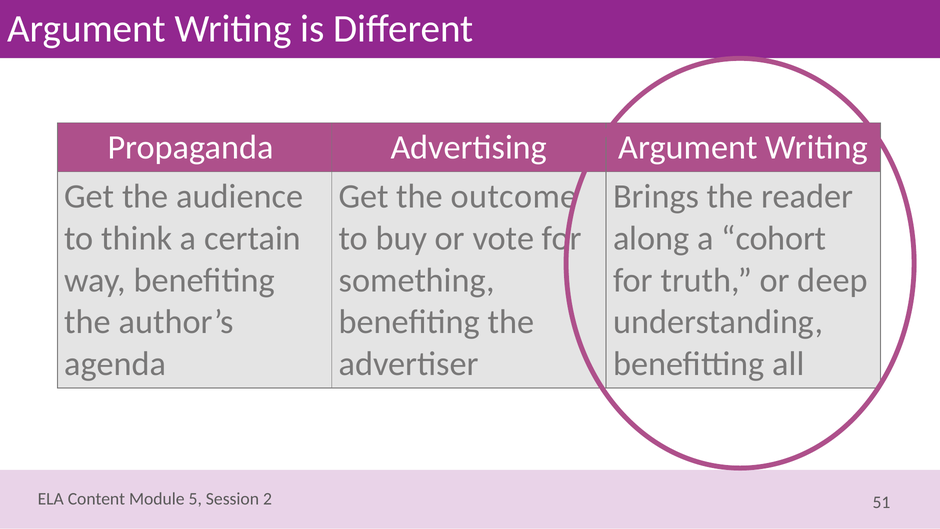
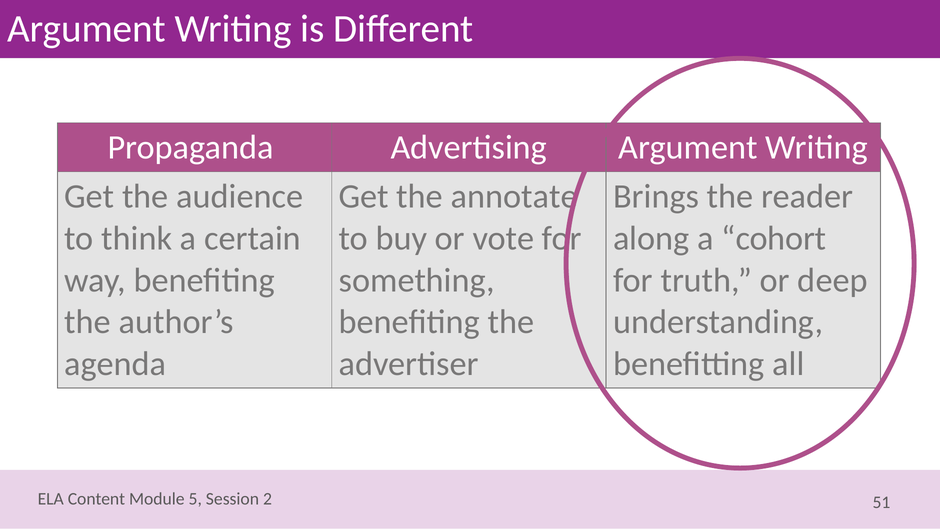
outcome: outcome -> annotate (514, 196)
